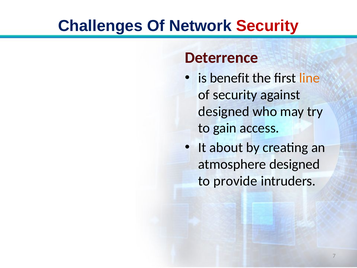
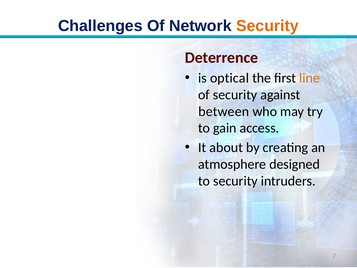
Security colour: red -> orange (267, 26)
benefit: benefit -> optical (229, 78)
designed: designed -> between (224, 111)
to provide: provide -> security (235, 181)
